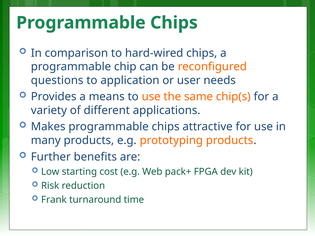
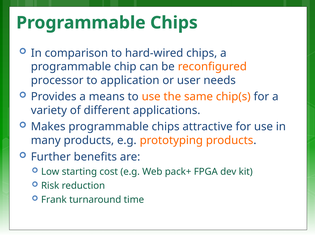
questions: questions -> processor (57, 80)
